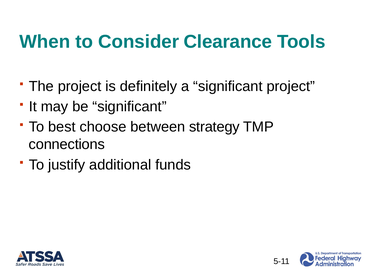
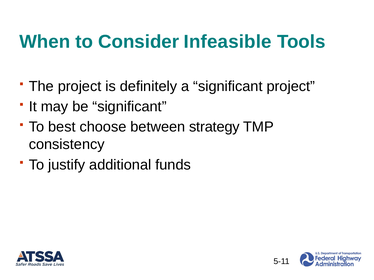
Clearance: Clearance -> Infeasible (228, 42)
connections: connections -> consistency (67, 145)
